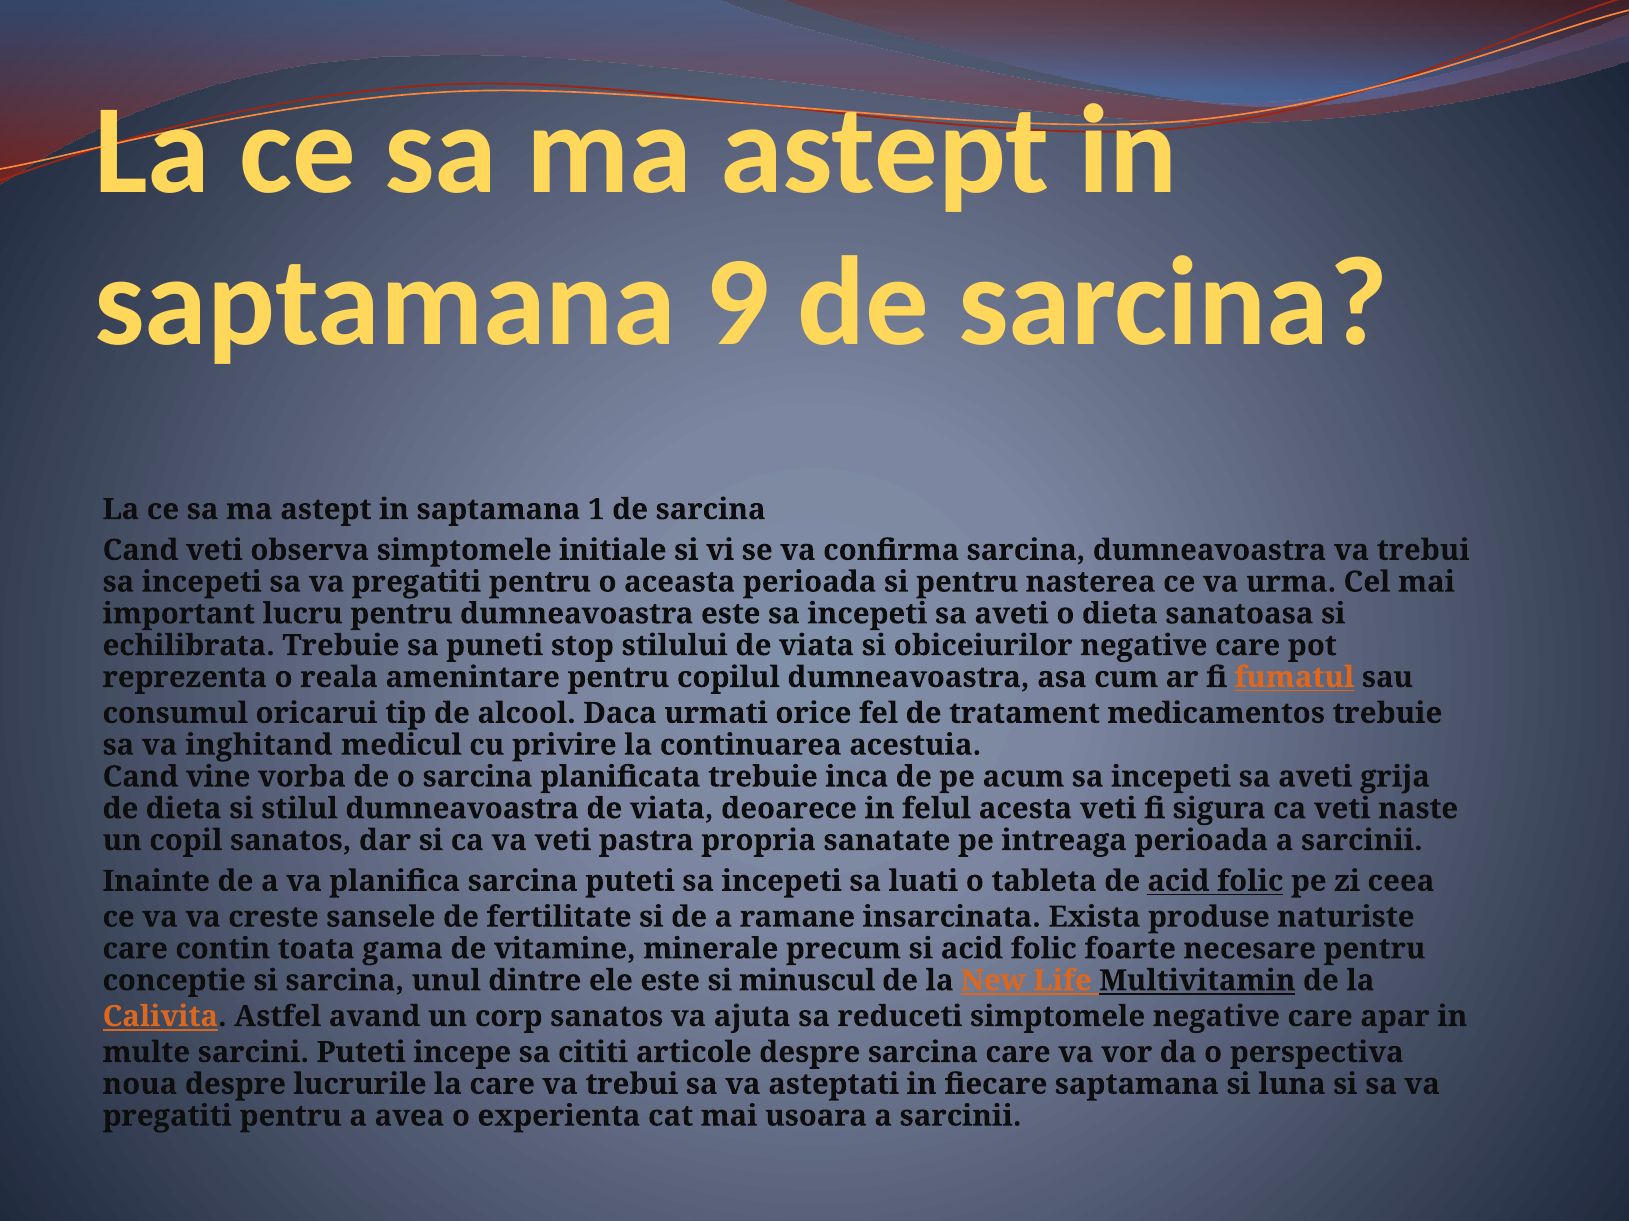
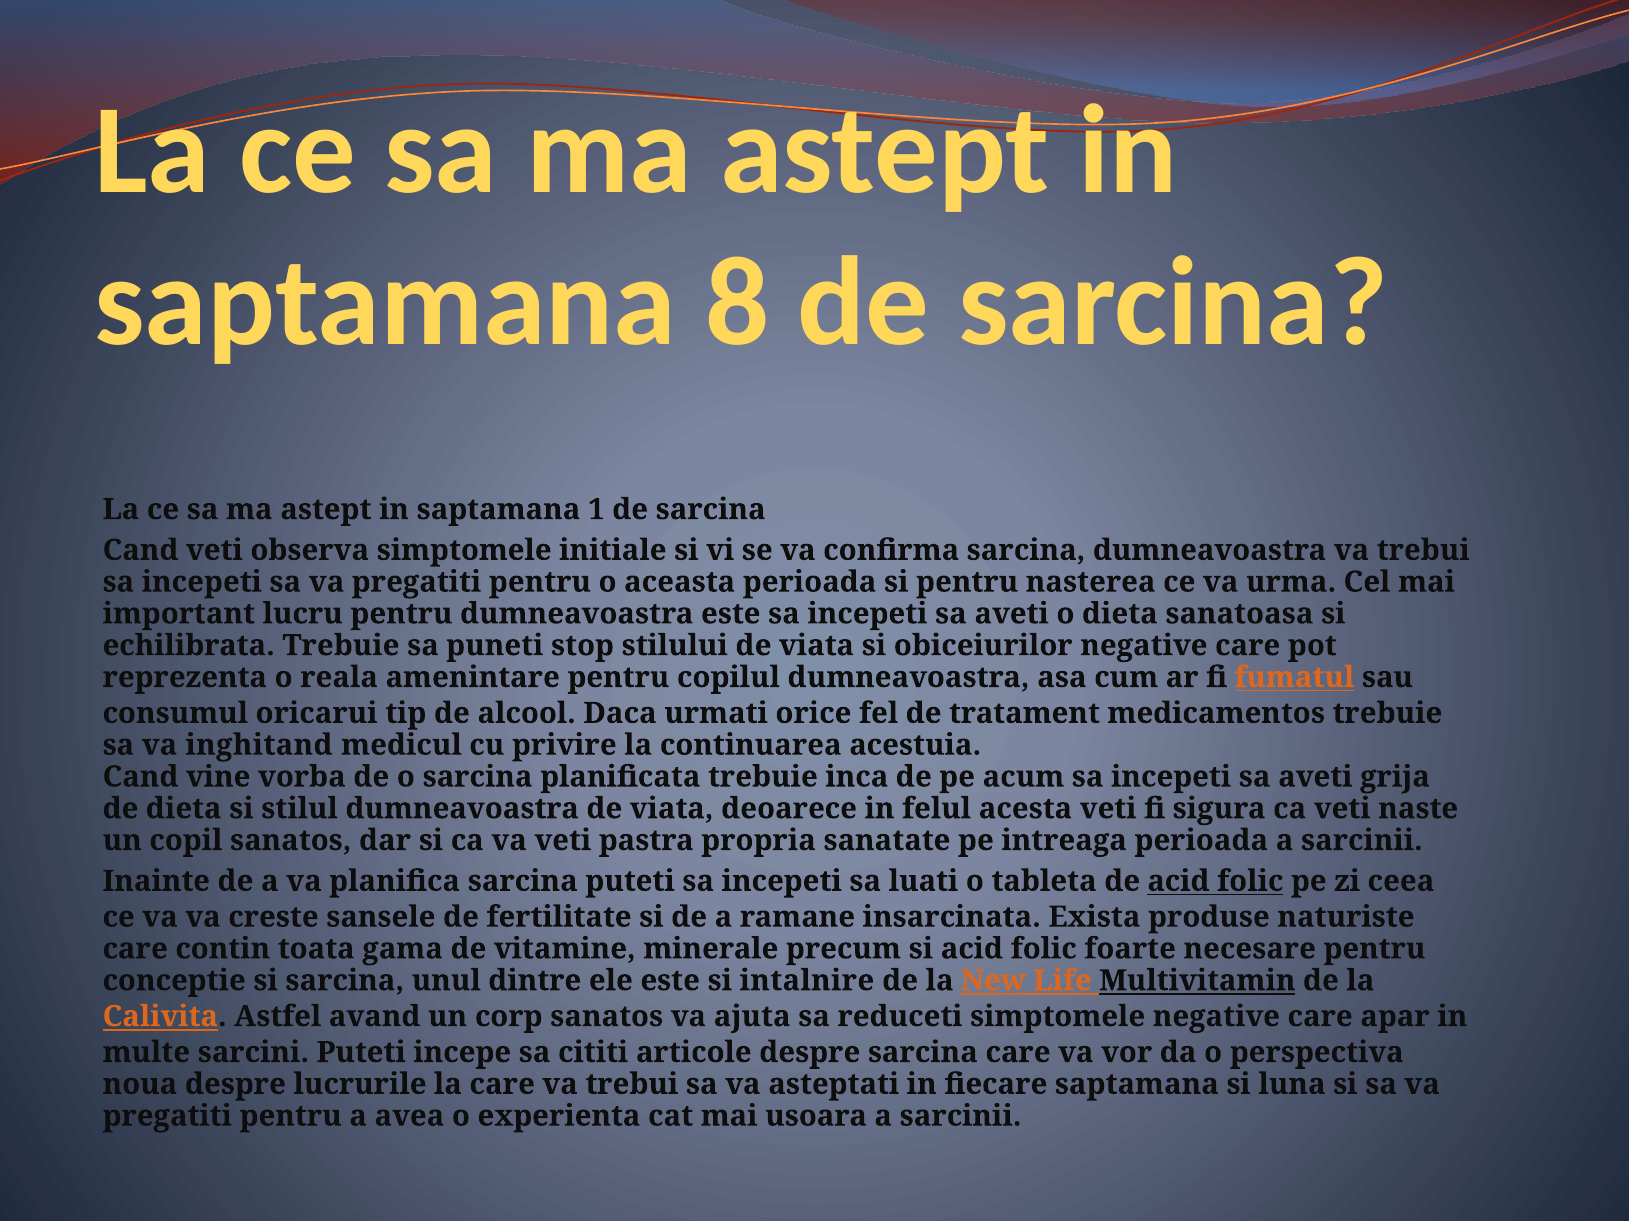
9: 9 -> 8 (737, 303)
minuscul: minuscul -> intalnire (807, 981)
